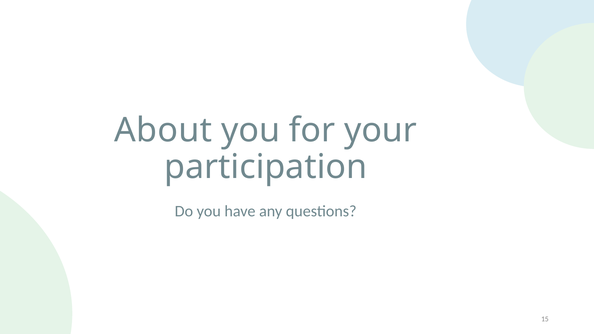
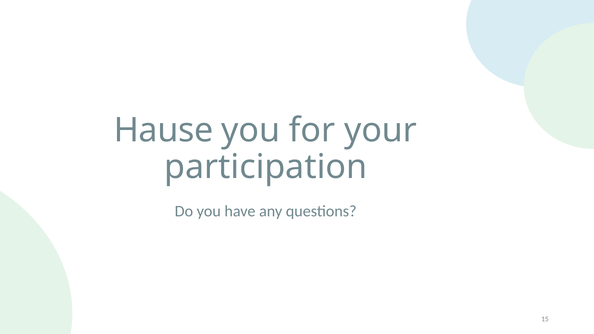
About: About -> Hause (163, 130)
